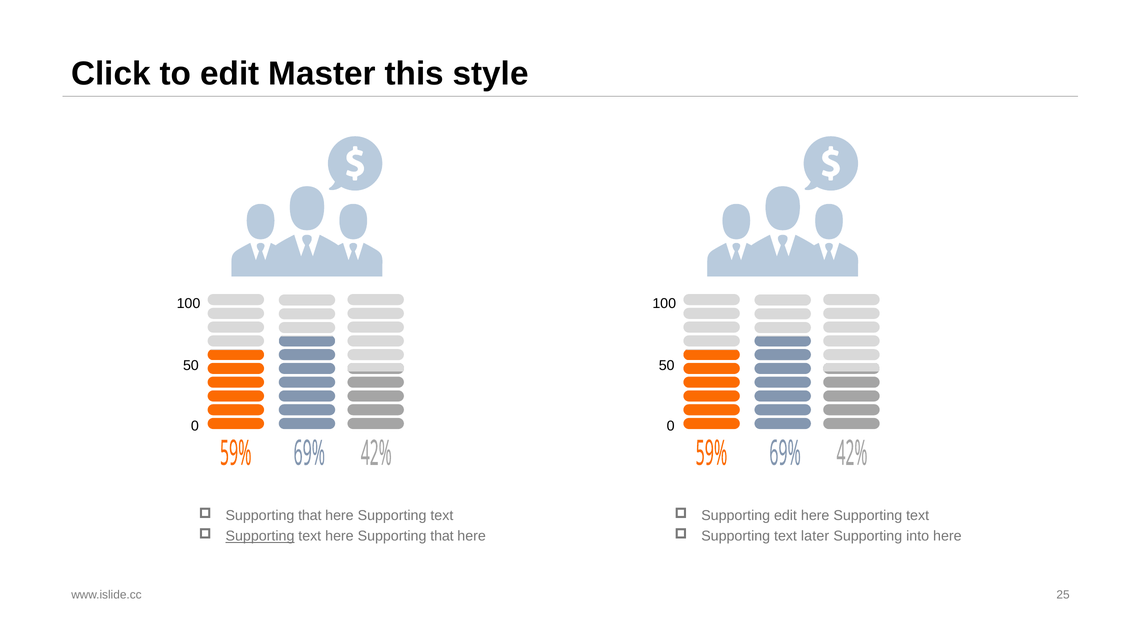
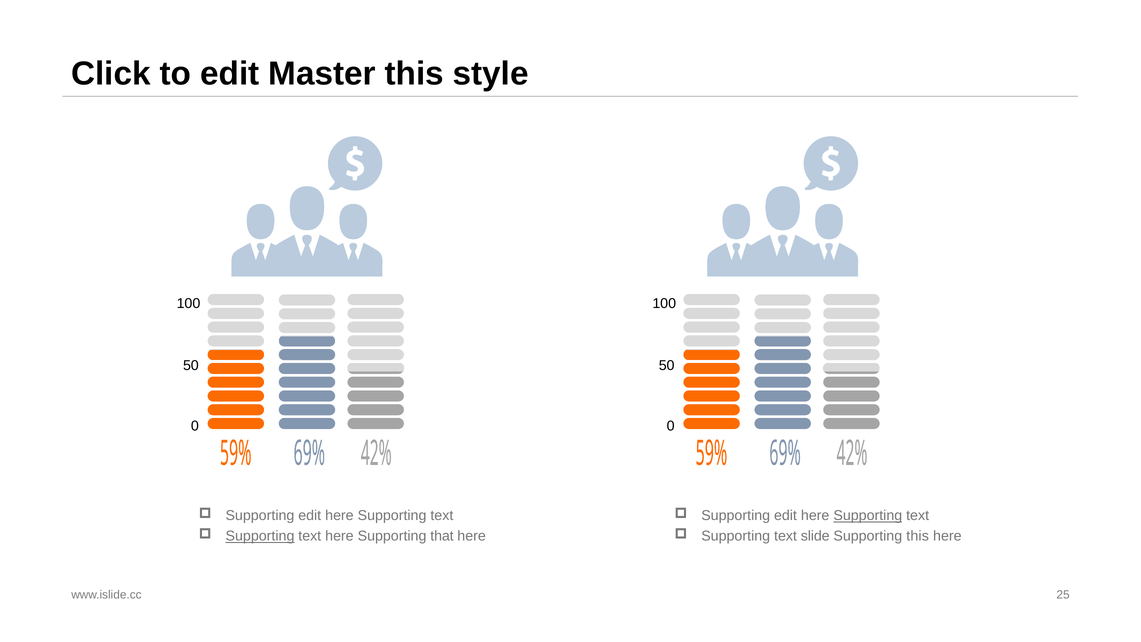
that: that -> edit (310, 516)
Supporting underline: none -> present (868, 516)
later: later -> slide (815, 536)
Supporting into: into -> this (918, 536)
